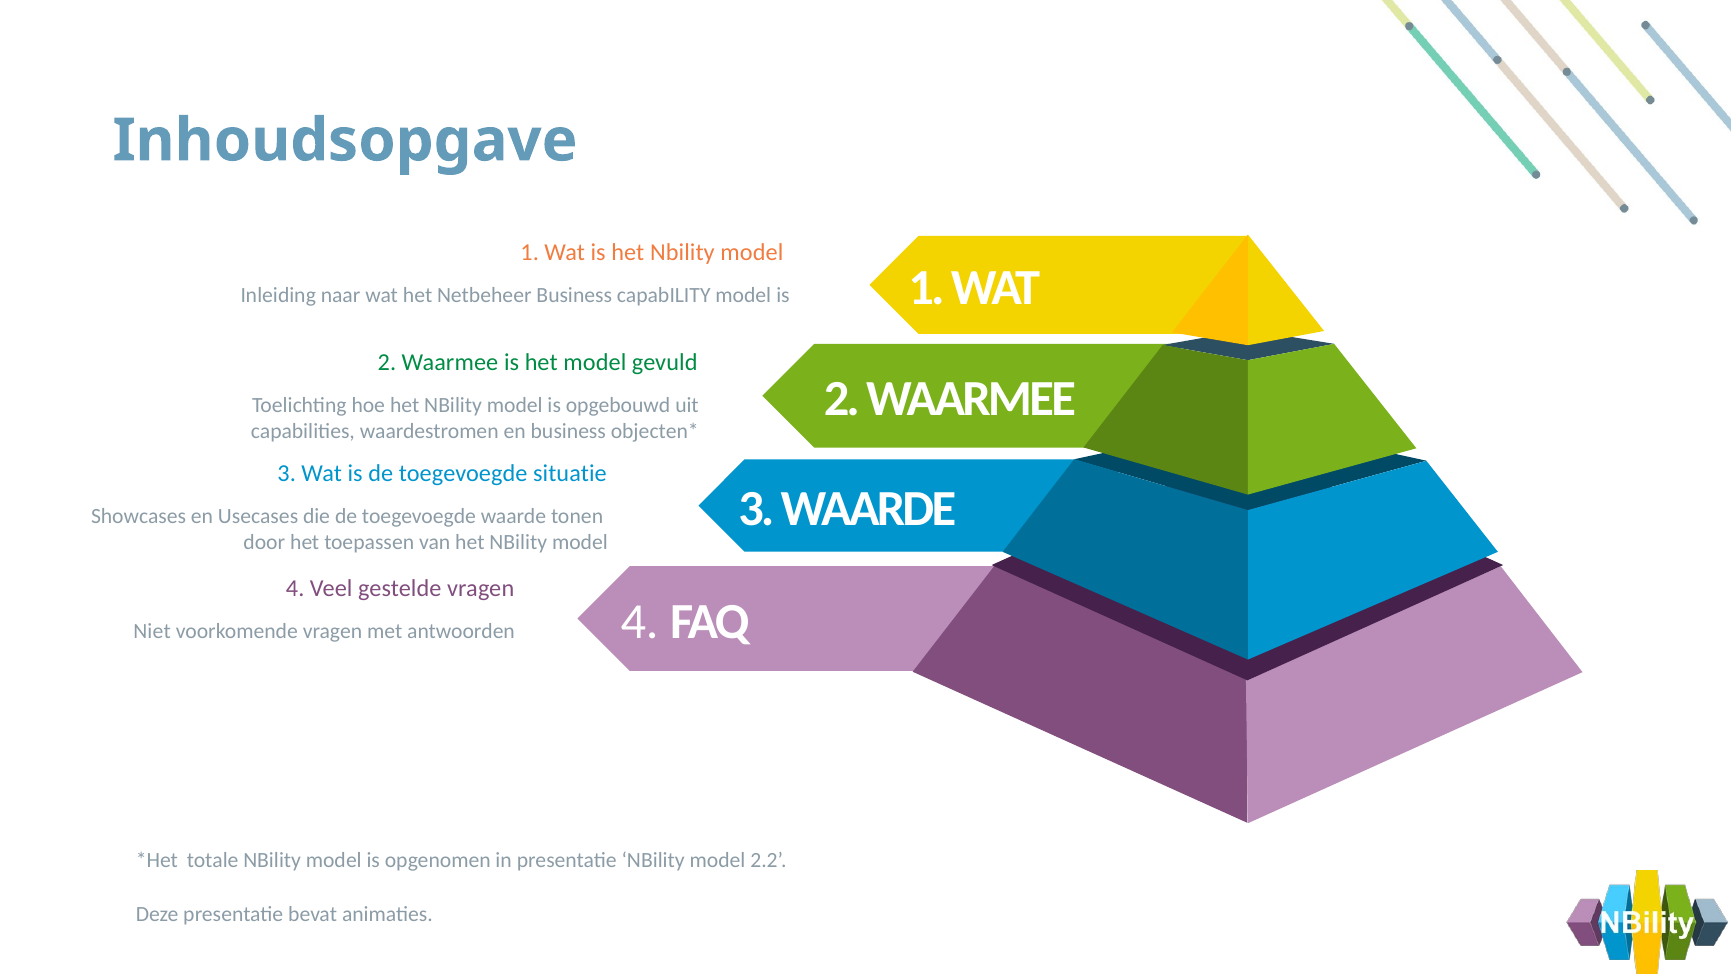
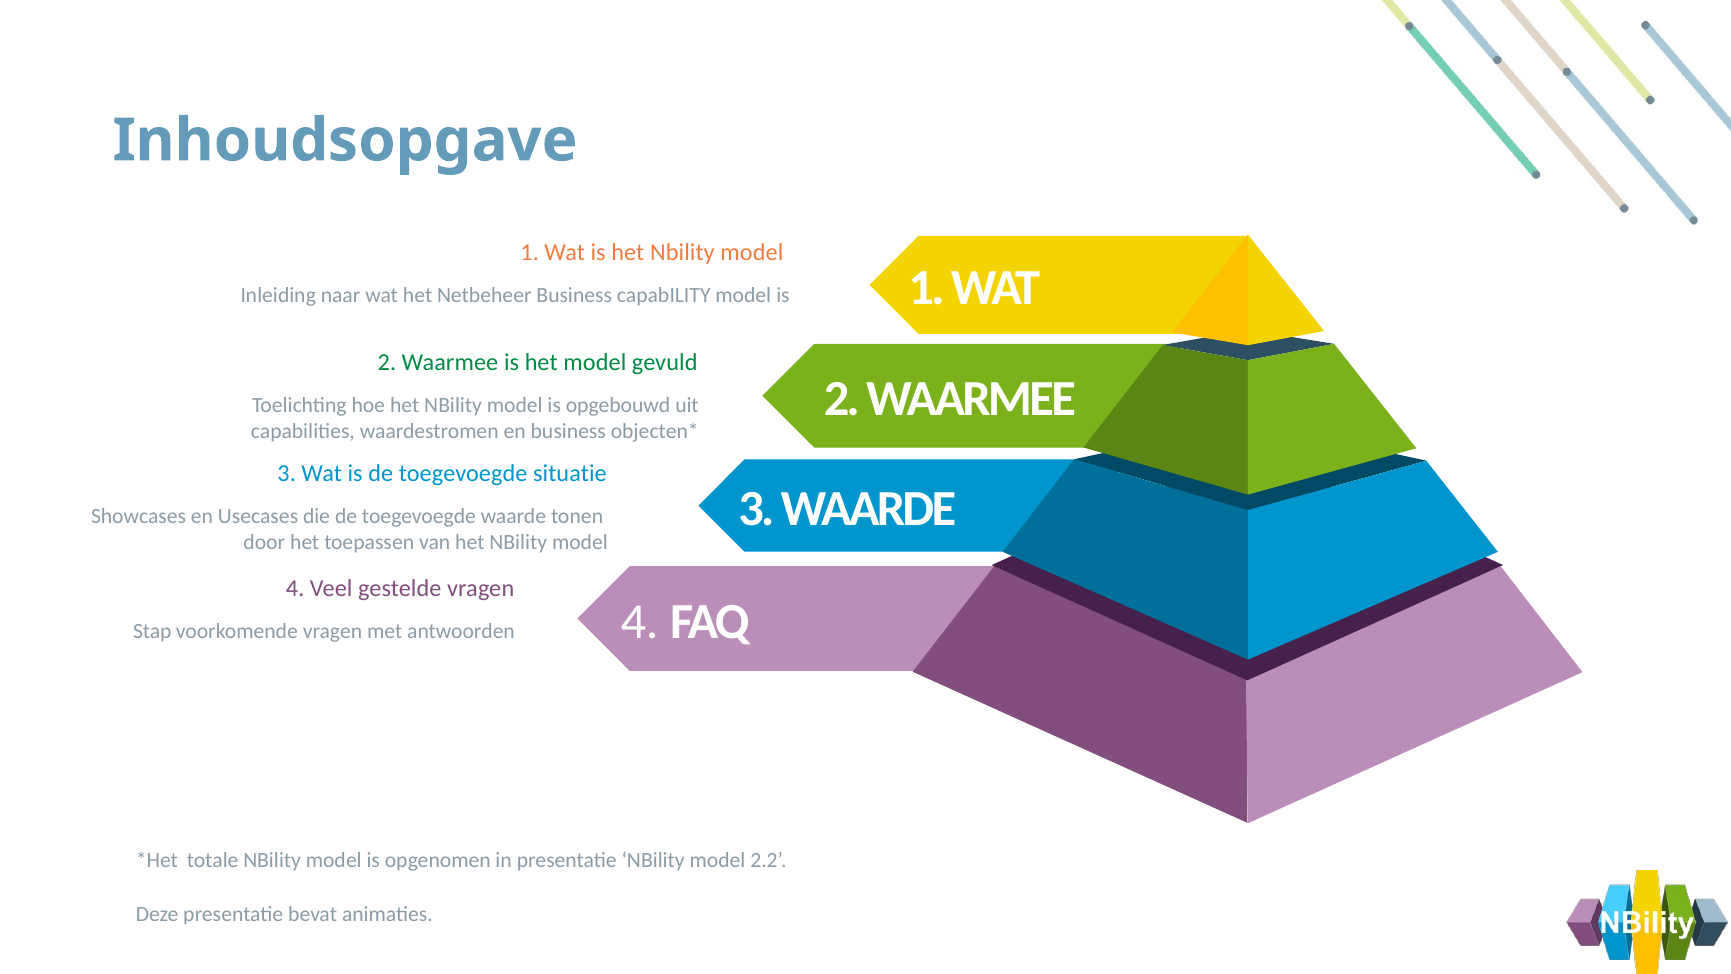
Niet: Niet -> Stap (152, 632)
